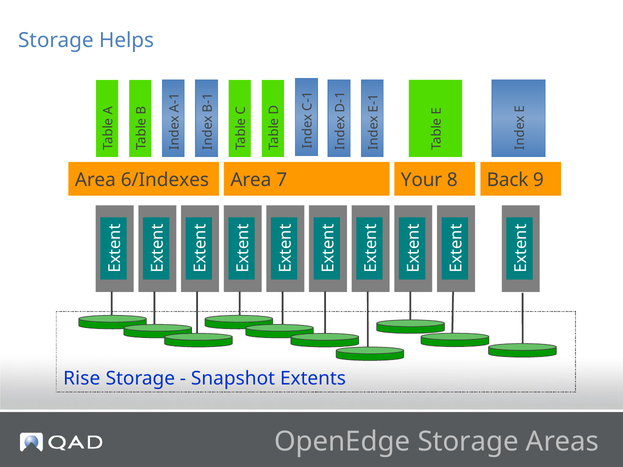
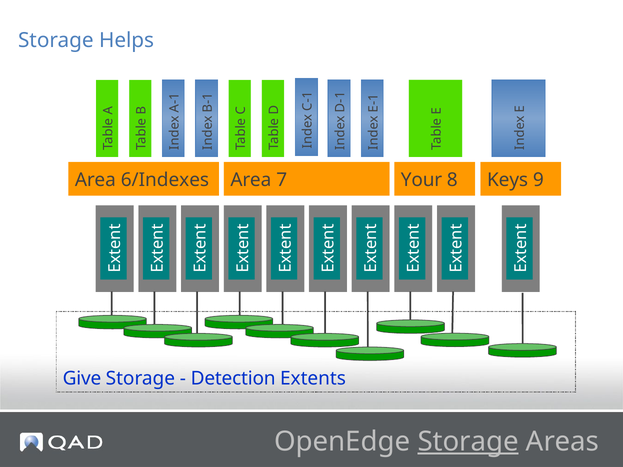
Back: Back -> Keys (508, 180)
Rise: Rise -> Give (82, 379)
Snapshot: Snapshot -> Detection (233, 379)
Storage underline: none -> present (468, 442)
